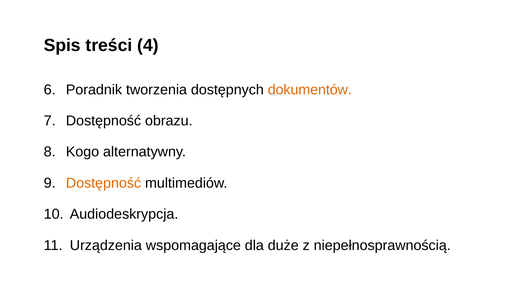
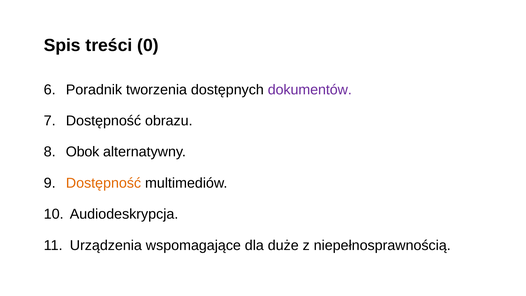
4: 4 -> 0 (148, 45)
dokumentów colour: orange -> purple (310, 90)
Kogo: Kogo -> Obok (83, 152)
